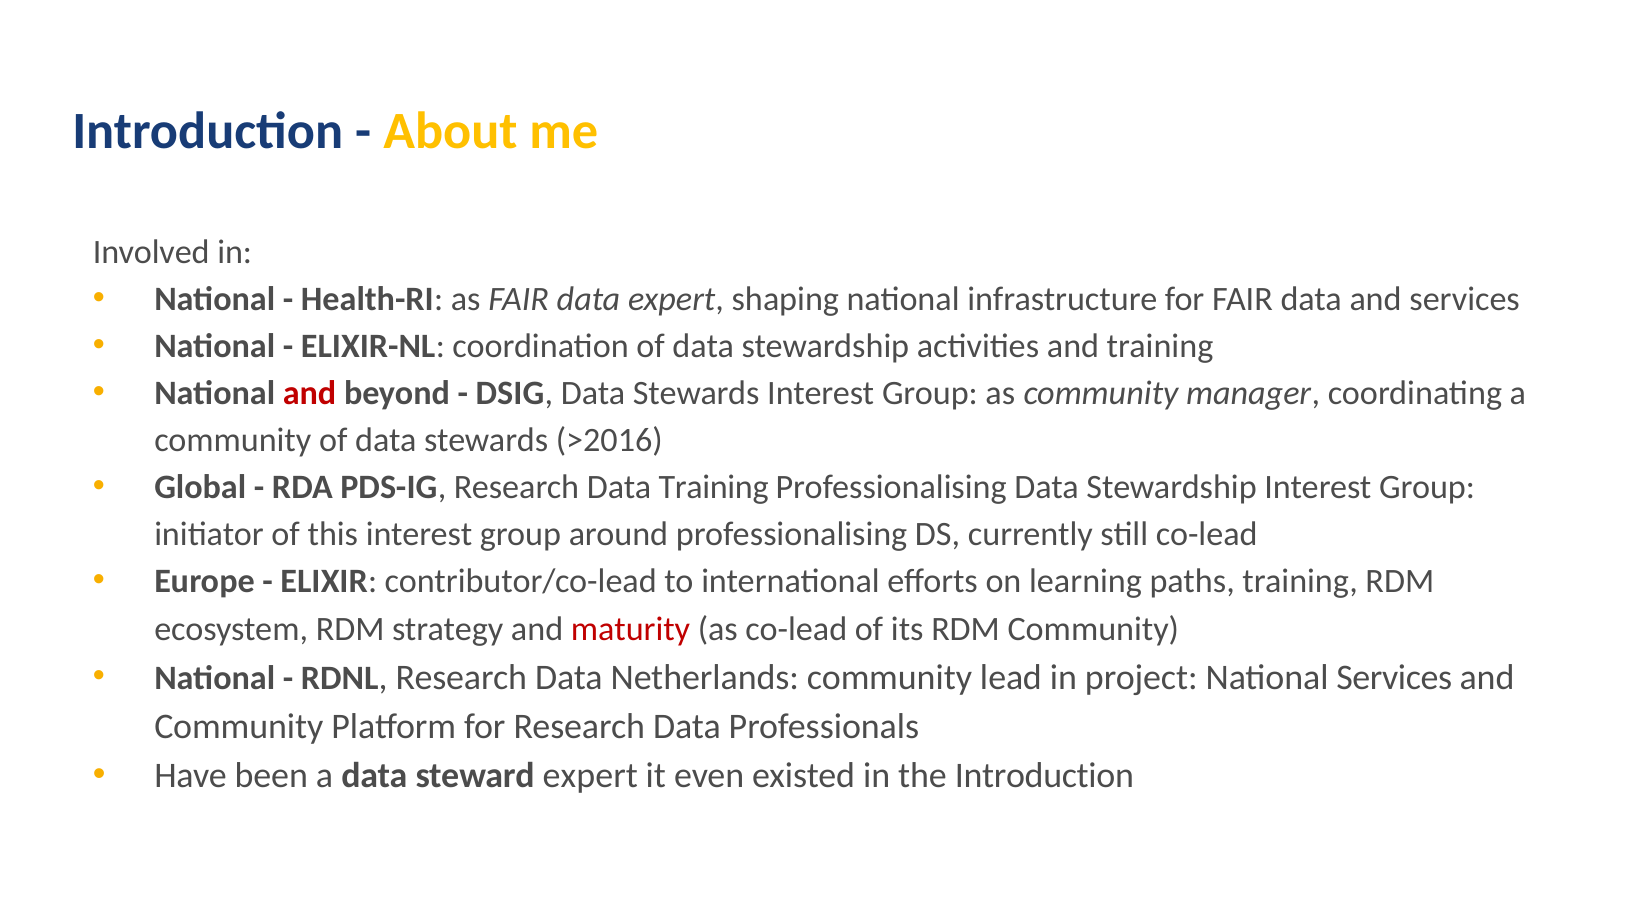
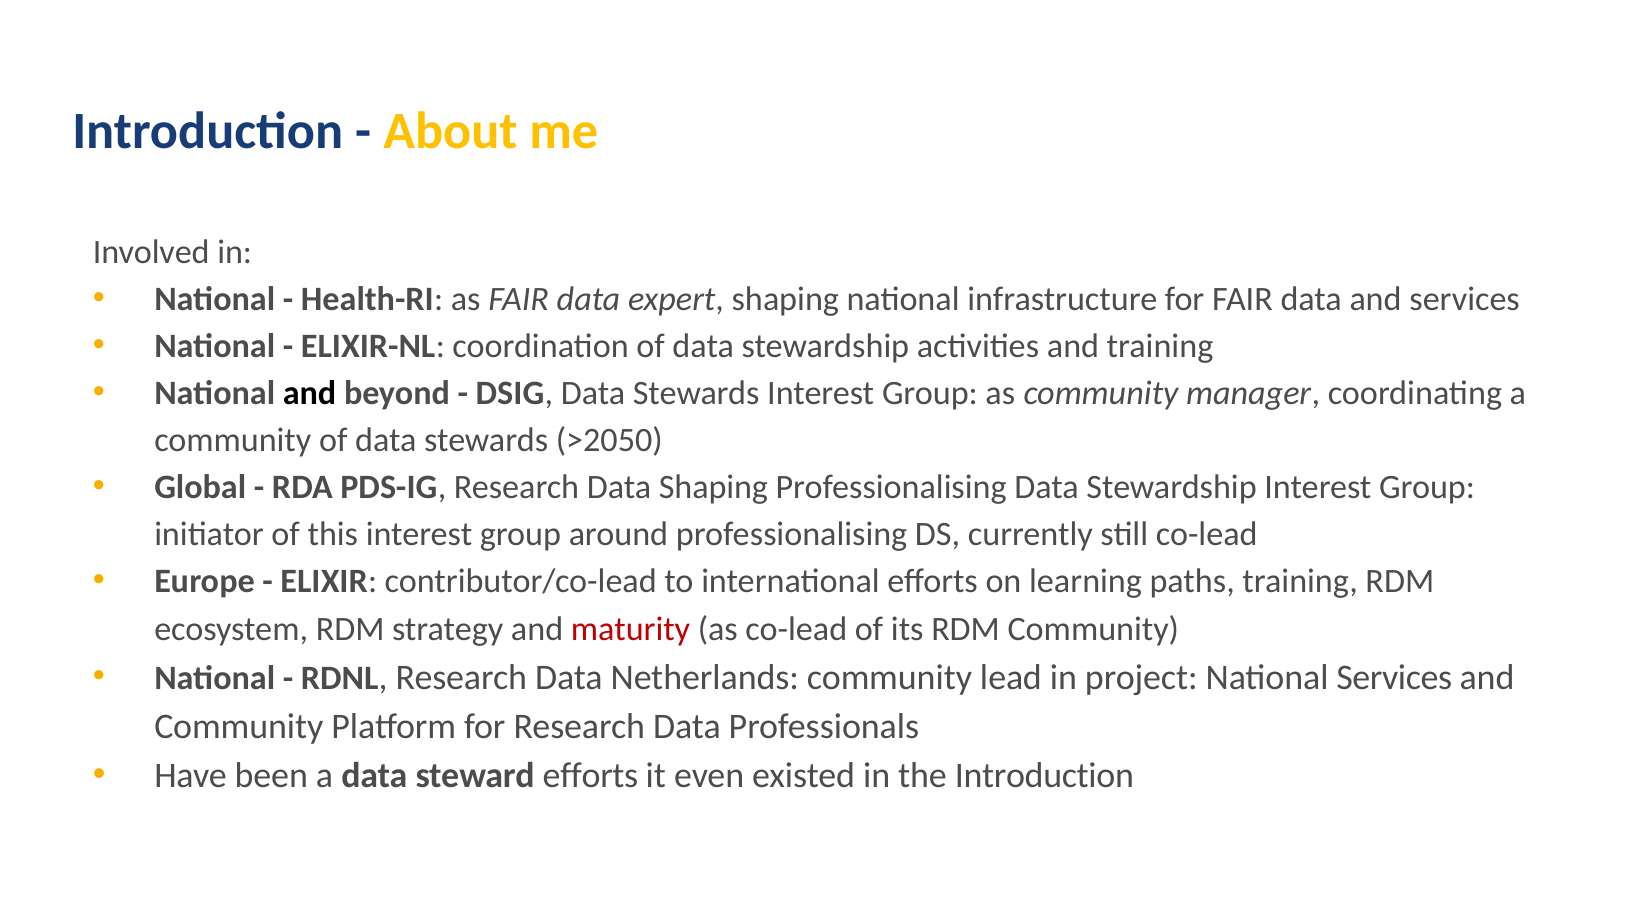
and colour: red -> black (310, 393)
>2016: >2016 -> >2050 (609, 441)
Data Training: Training -> Shaping (713, 488)
steward expert: expert -> efforts (591, 776)
